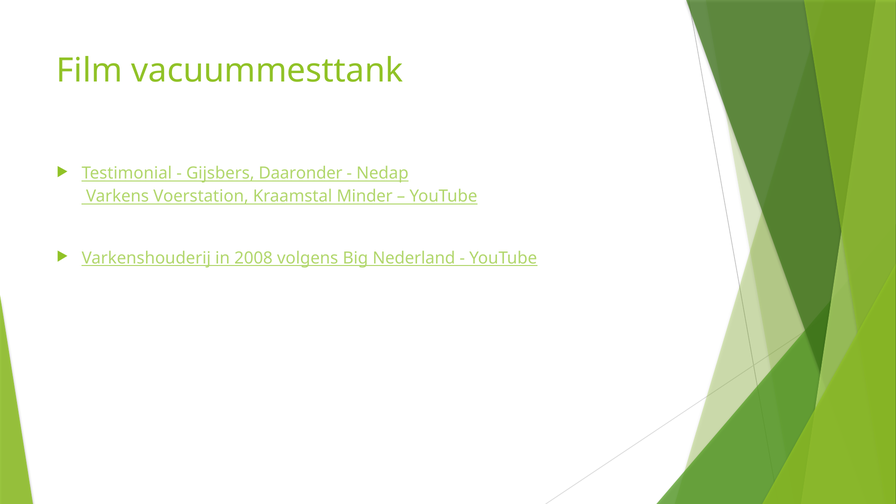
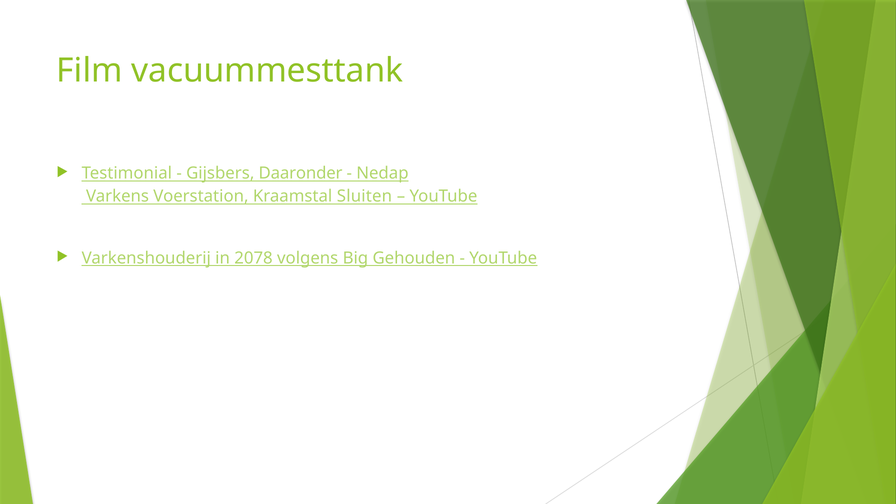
Minder: Minder -> Sluiten (364, 196)
2008: 2008 -> 2078 (254, 258)
Nederland: Nederland -> Gehouden (414, 258)
